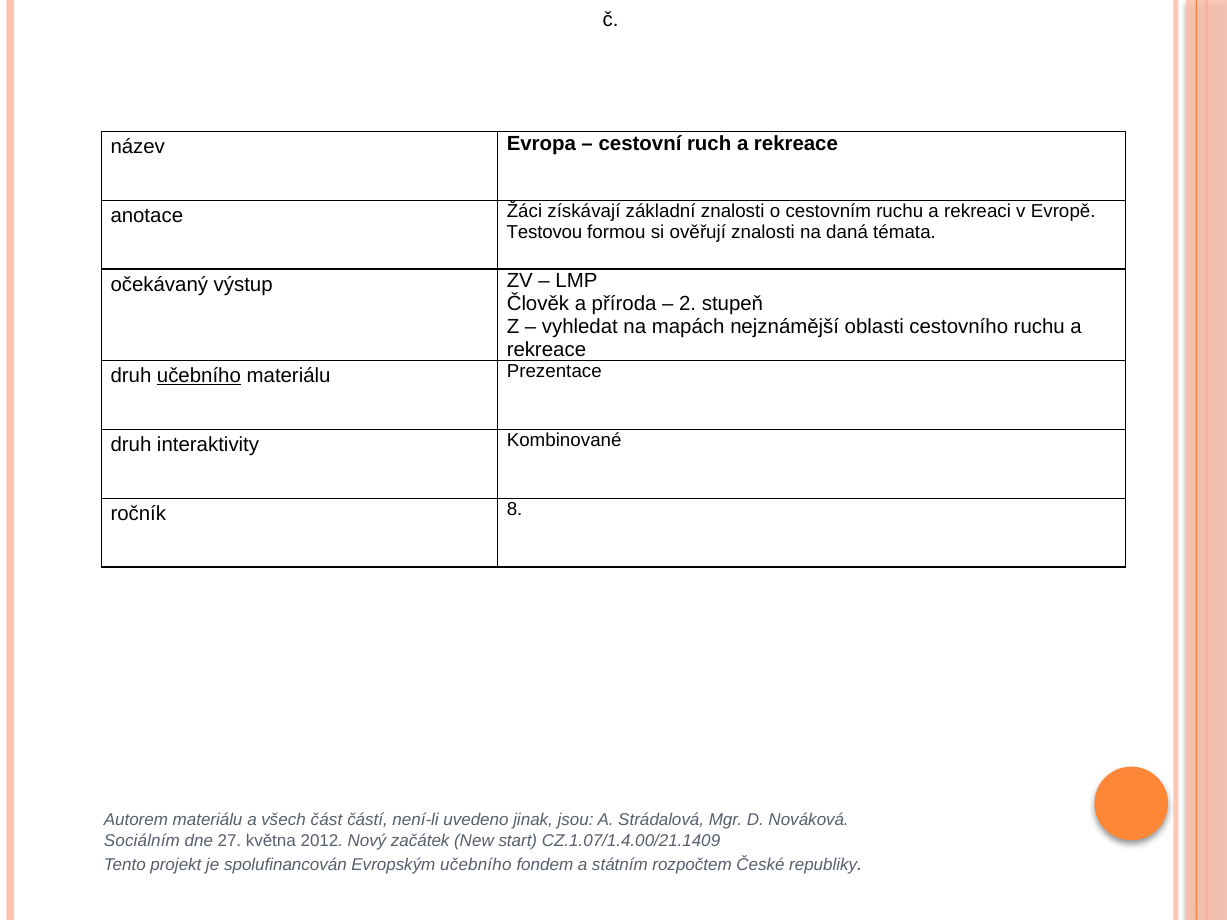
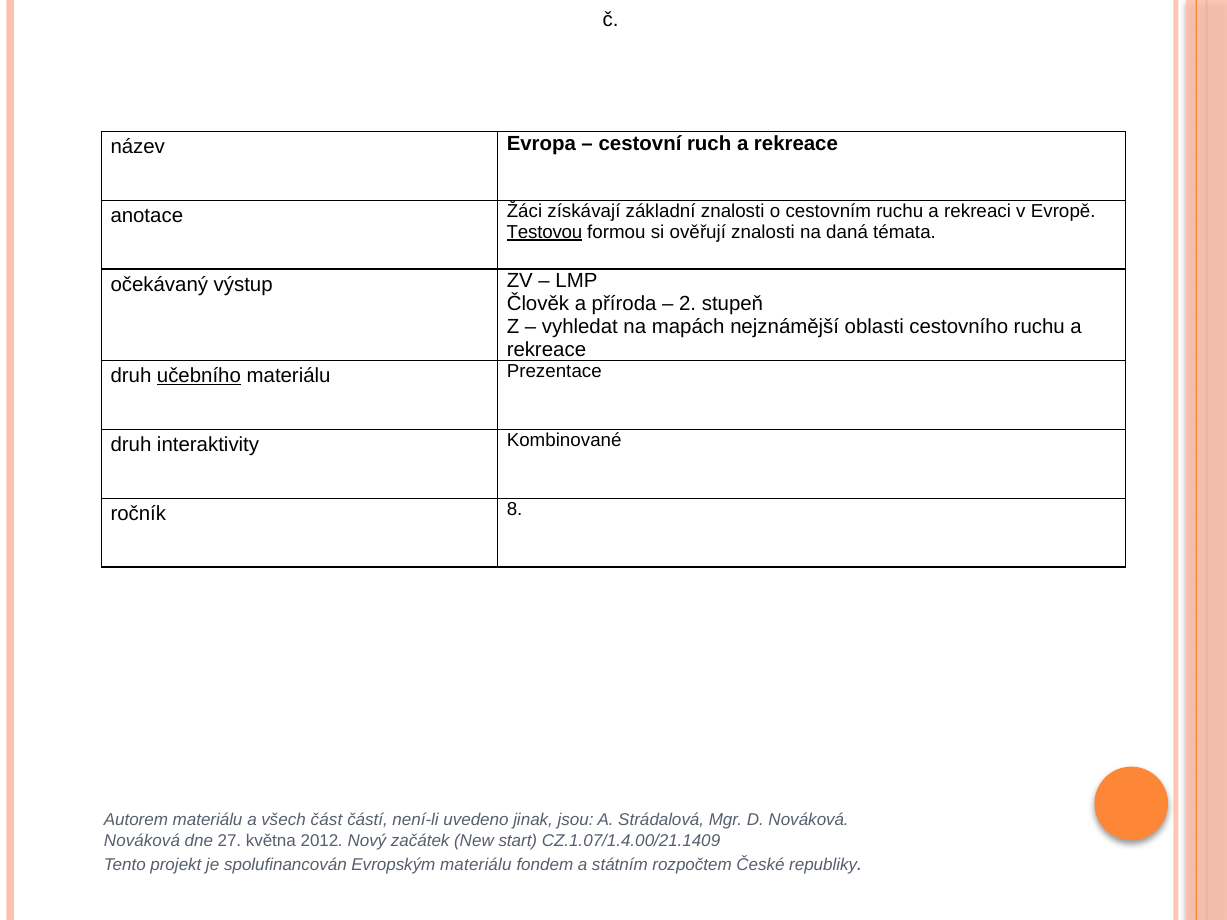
Testovou underline: none -> present (544, 232)
Sociálním: Sociálním -> Nováková (142, 841)
Evropským učebního: učebního -> materiálu (476, 865)
